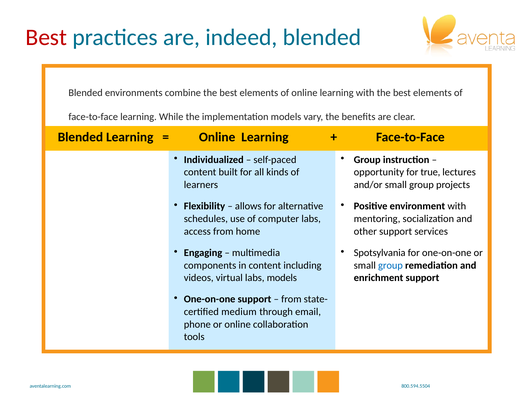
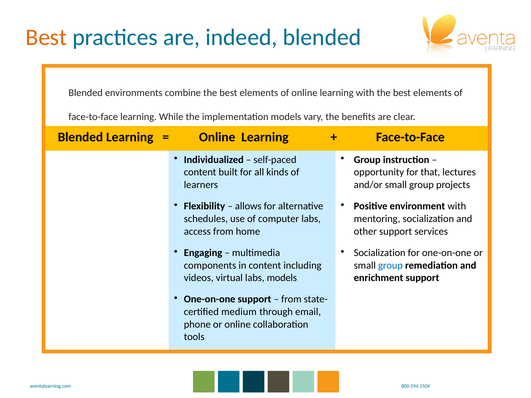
Best colour: red -> orange (46, 37)
true: true -> that (430, 172)
Spotsylvania: Spotsylvania -> Socialization (380, 253)
